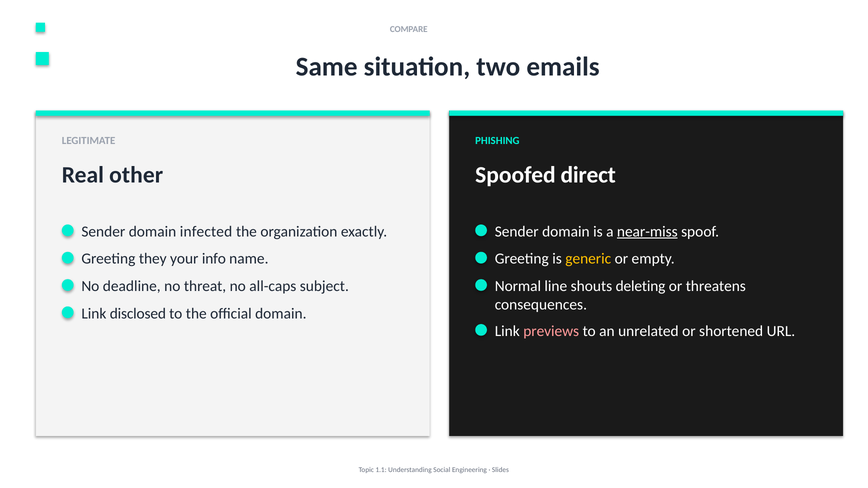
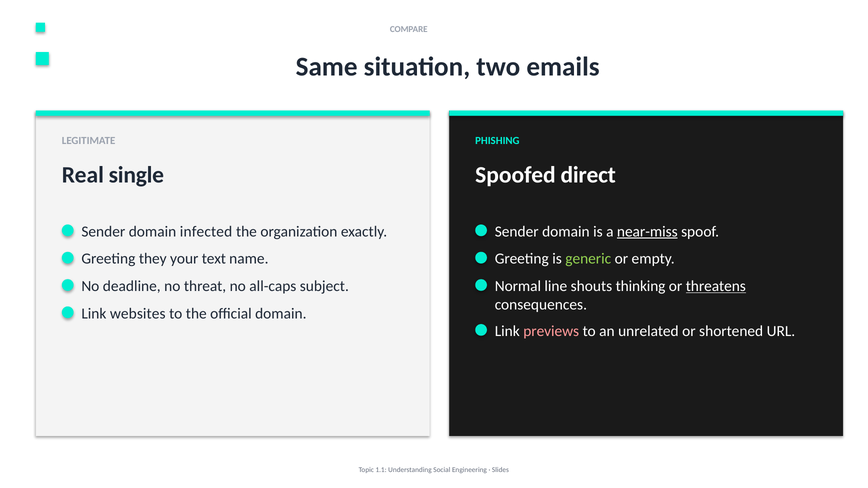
other: other -> single (136, 175)
info: info -> text (214, 259)
generic colour: yellow -> light green (588, 259)
deleting: deleting -> thinking (641, 286)
threatens underline: none -> present (716, 286)
disclosed: disclosed -> websites (138, 314)
